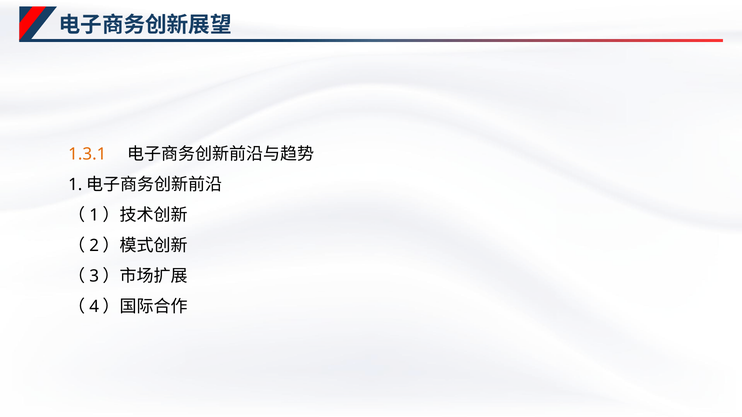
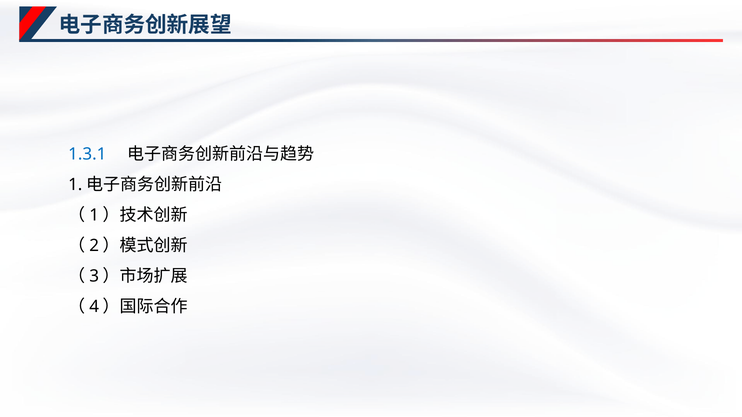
1.3.1 colour: orange -> blue (87, 154)
